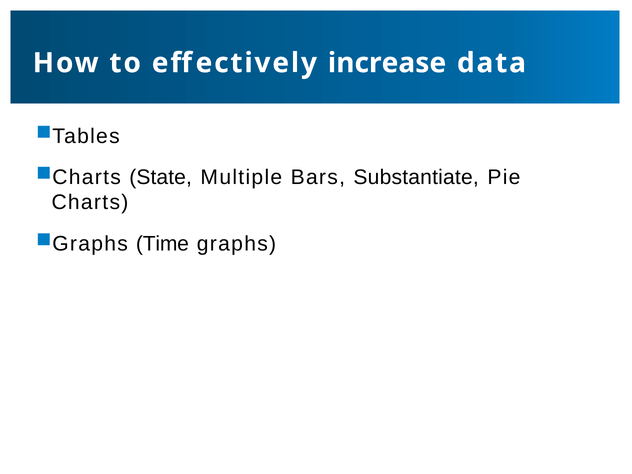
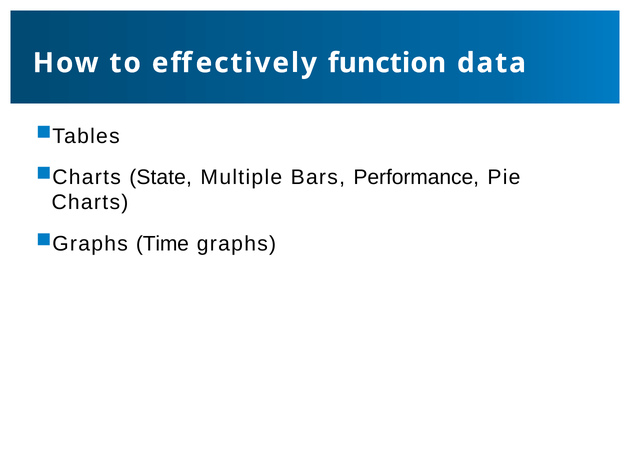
increase: increase -> function (387, 63)
Substantiate: Substantiate -> Performance (416, 177)
